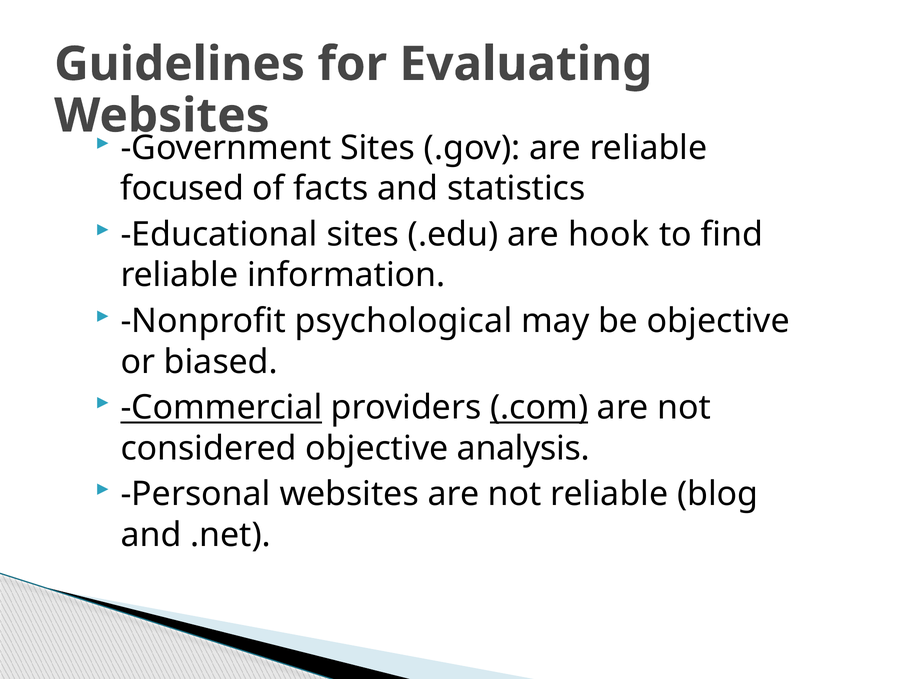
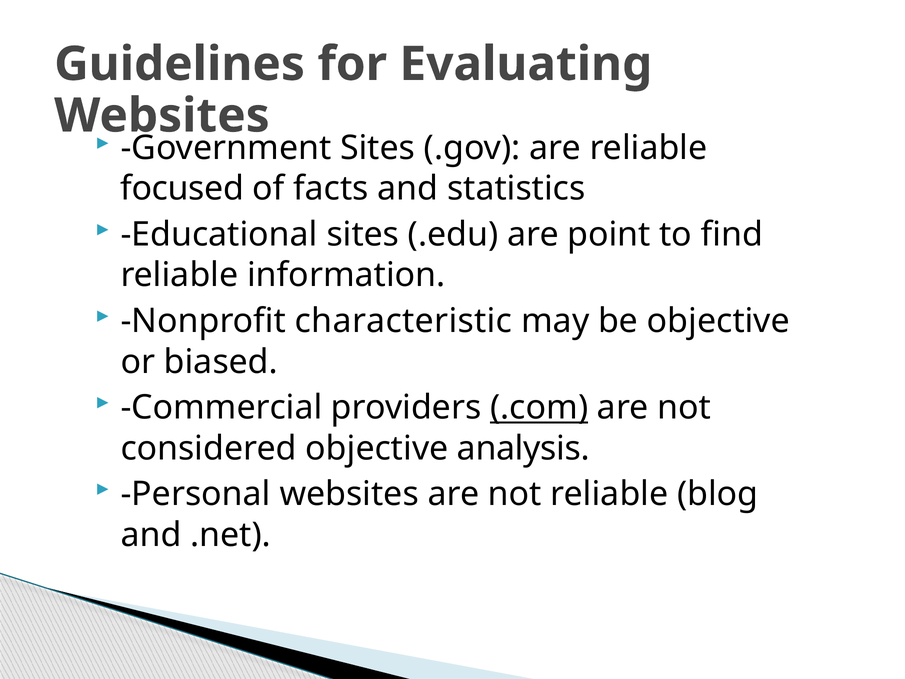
hook: hook -> point (609, 234)
psychological: psychological -> characteristic (404, 321)
Commercial underline: present -> none (221, 408)
